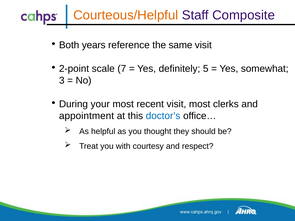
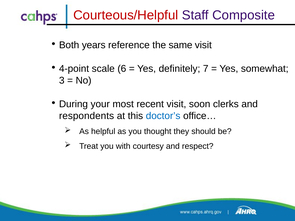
Courteous/Helpful colour: orange -> red (126, 15)
2-point: 2-point -> 4-point (74, 69)
7: 7 -> 6 (122, 69)
5: 5 -> 7 (206, 69)
visit most: most -> soon (200, 104)
appointment: appointment -> respondents (87, 116)
